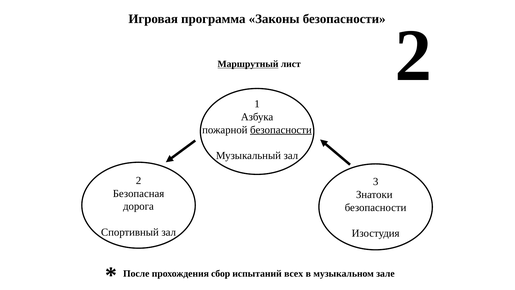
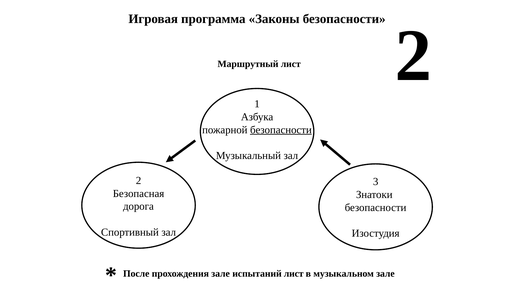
Маршрутный underline: present -> none (248, 64)
прохождения сбор: сбор -> зале (221, 273)
испытаний всех: всех -> лист (294, 273)
